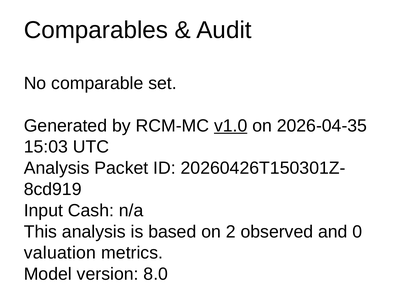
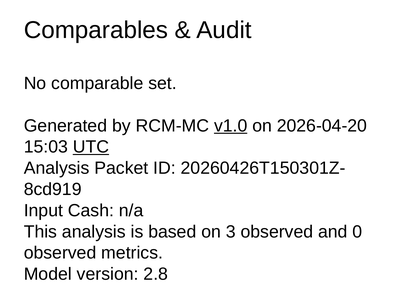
2026-04-35: 2026-04-35 -> 2026-04-20 (322, 126)
UTC underline: none -> present (91, 147)
2: 2 -> 3 (231, 232)
valuation: valuation -> observed (60, 253)
8.0: 8.0 -> 2.8 (156, 274)
